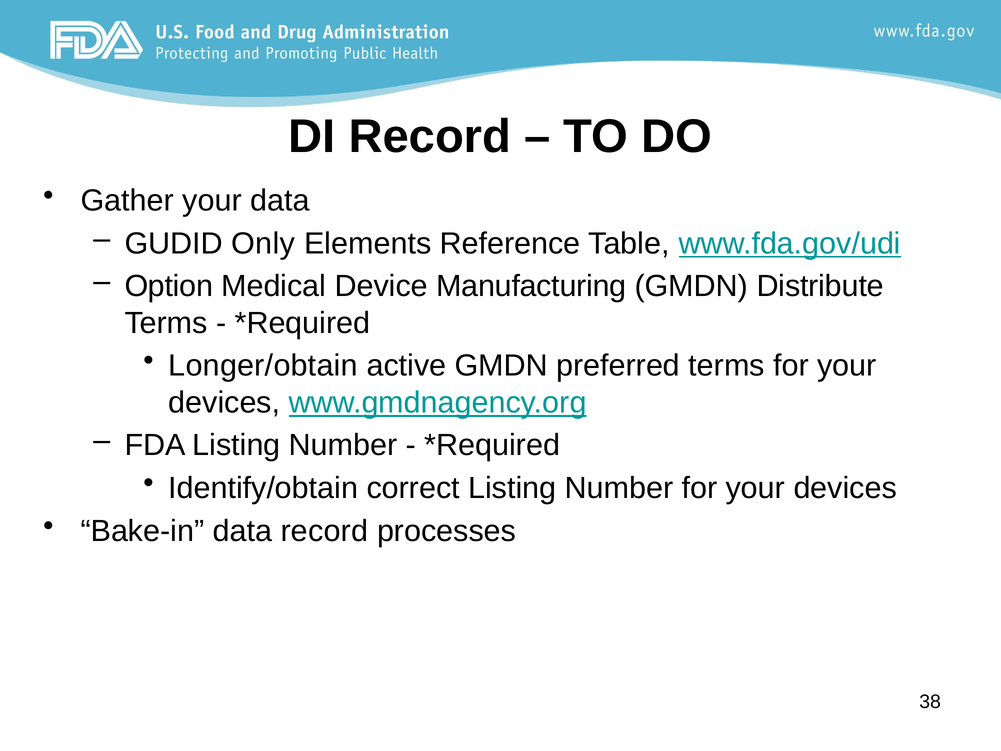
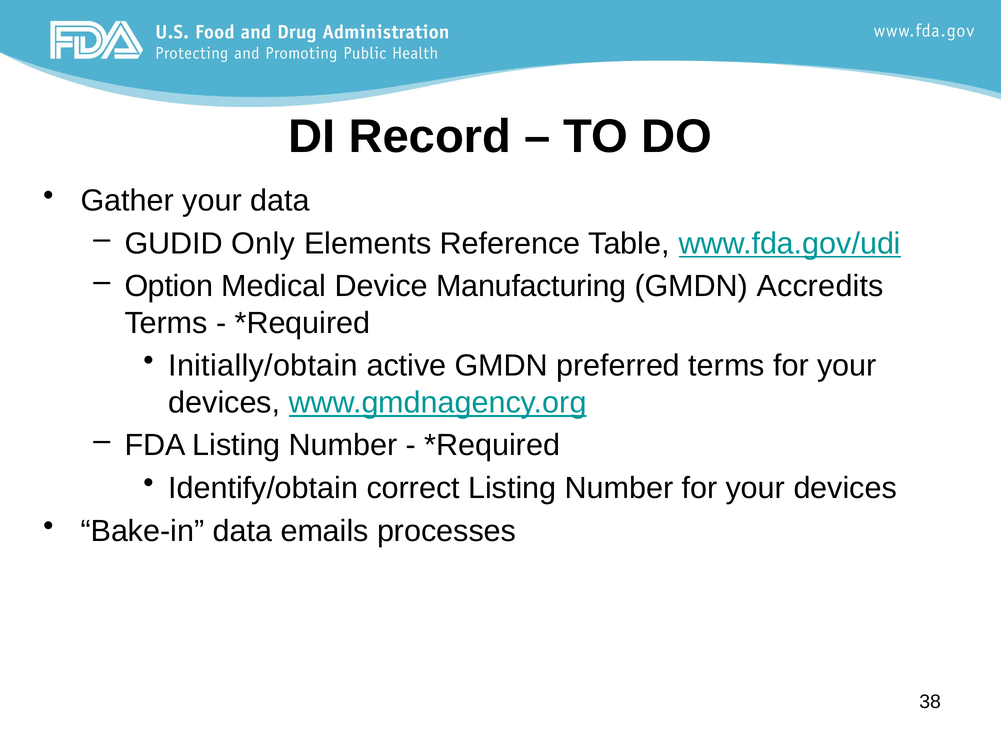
Distribute: Distribute -> Accredits (820, 286)
Longer/obtain: Longer/obtain -> Initially/obtain (263, 366)
data record: record -> emails (325, 531)
